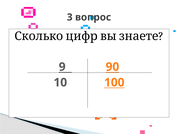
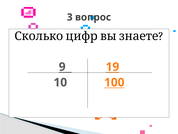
90: 90 -> 19 (112, 67)
